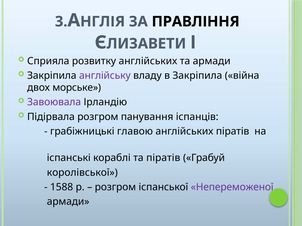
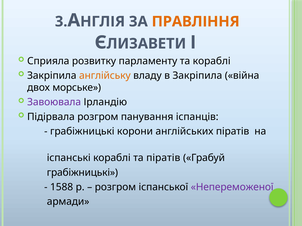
ПРАВЛІННЯ colour: black -> orange (196, 22)
розвитку англійських: англійських -> парламенту (148, 61)
та армади: армади -> кораблі (212, 61)
англійську colour: purple -> orange (105, 76)
главою: главою -> корони (135, 132)
королівської: королівської -> грабіжницькі (82, 173)
